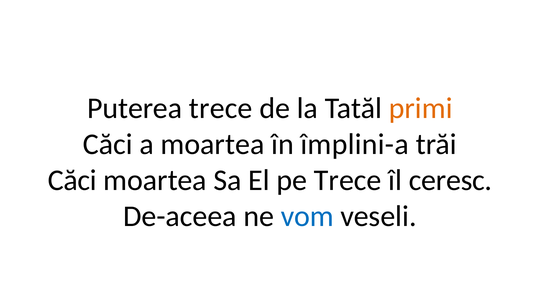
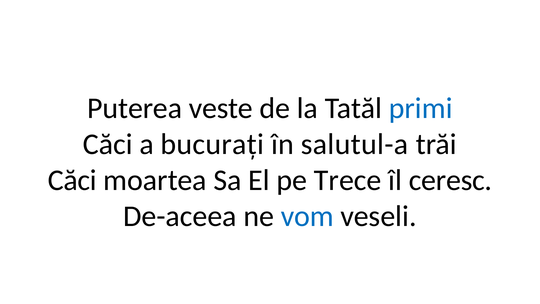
Puterea trece: trece -> veste (221, 108)
primi colour: orange -> blue (421, 108)
a moartea: moartea -> bucurați (212, 144)
împlini-a: împlini-a -> salutul-a (355, 144)
